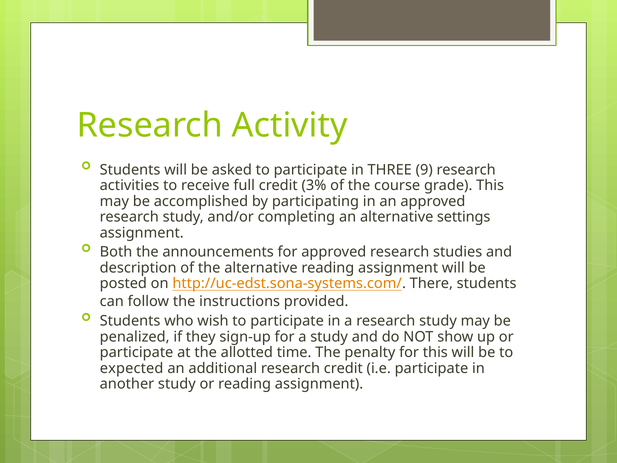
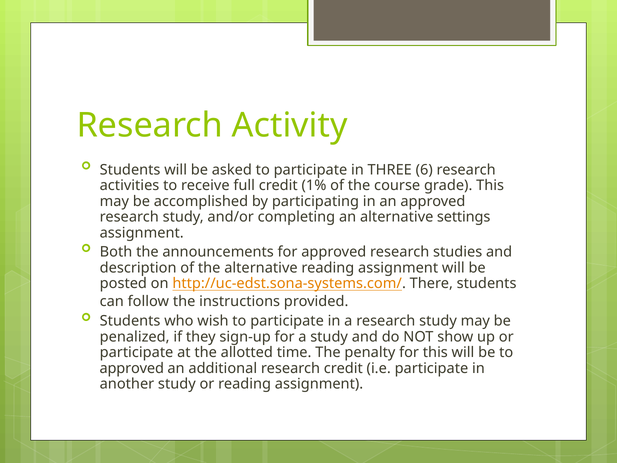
9: 9 -> 6 (424, 170)
3%: 3% -> 1% (314, 185)
expected: expected -> approved (132, 368)
